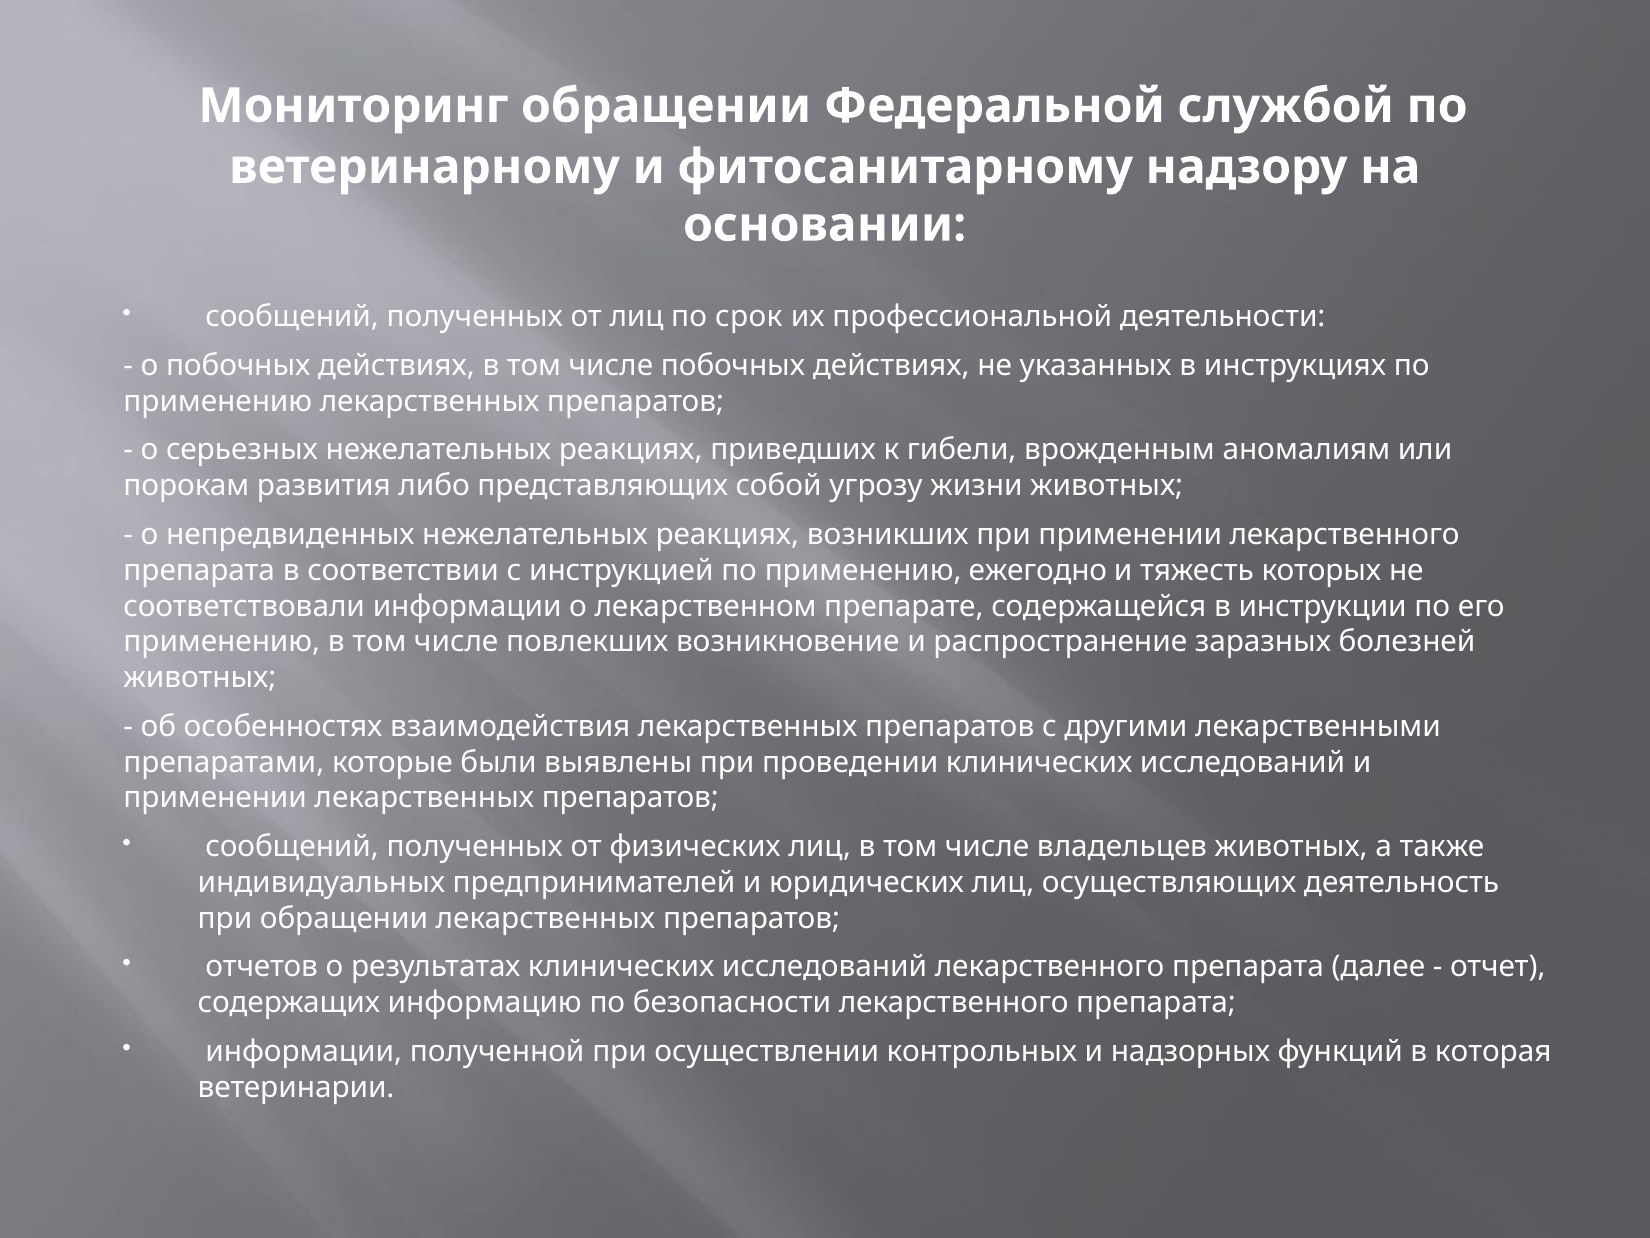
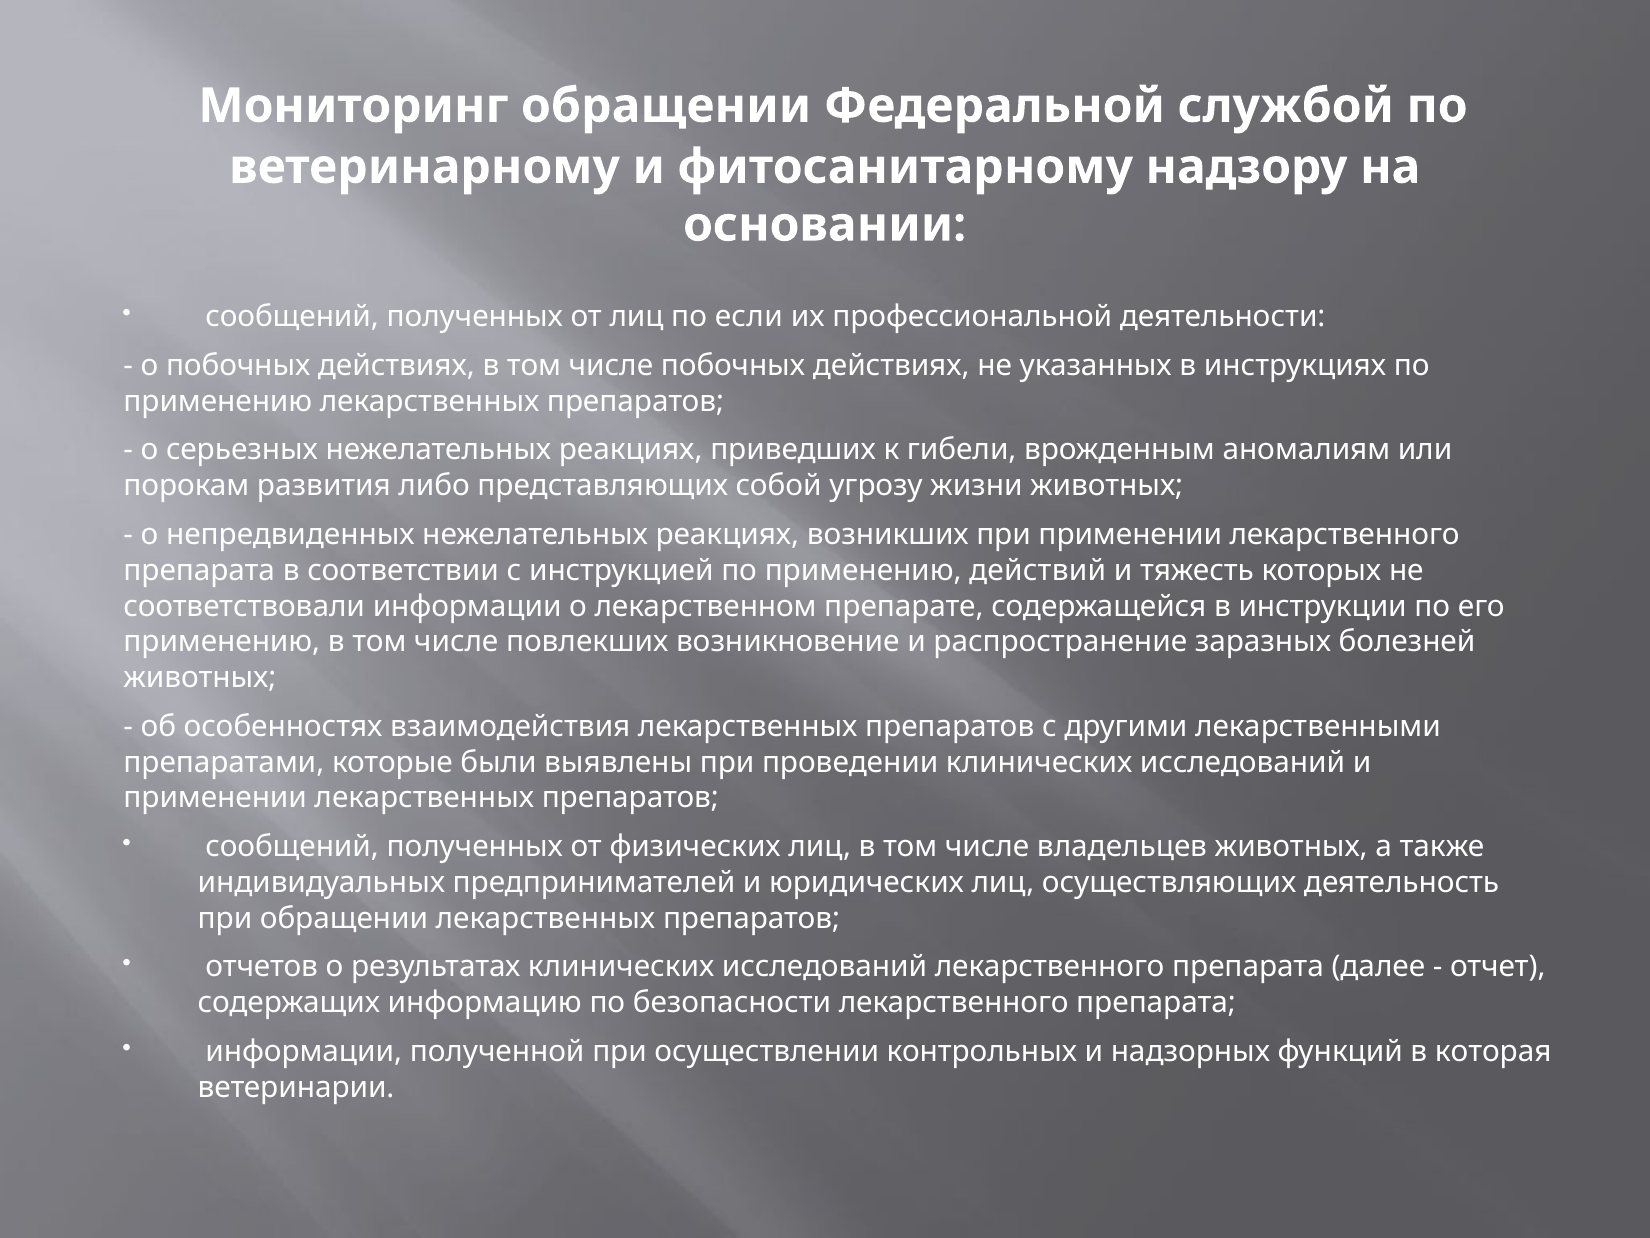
срок: срок -> если (749, 317)
ежегодно: ежегодно -> действий (1038, 570)
